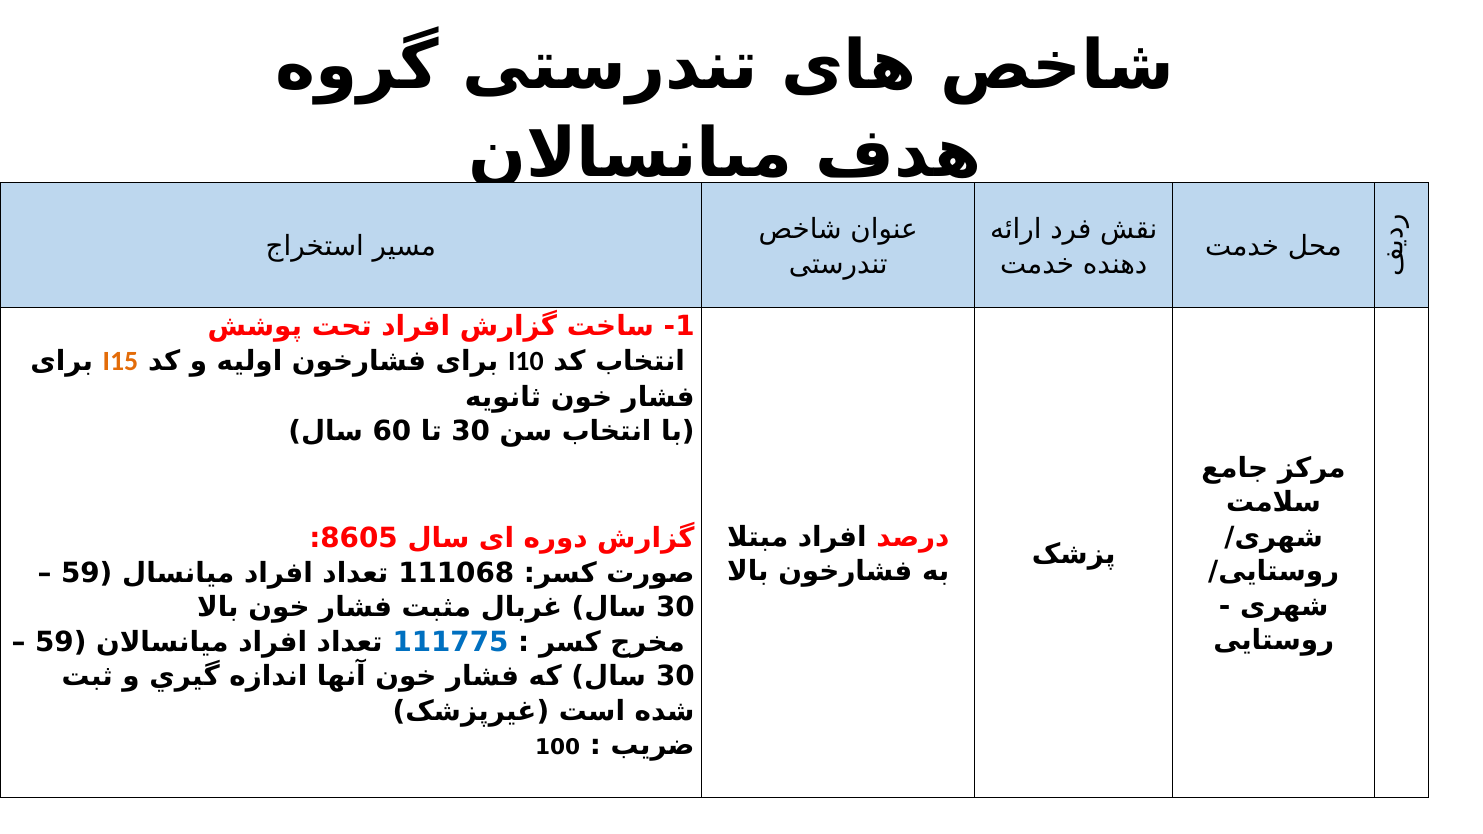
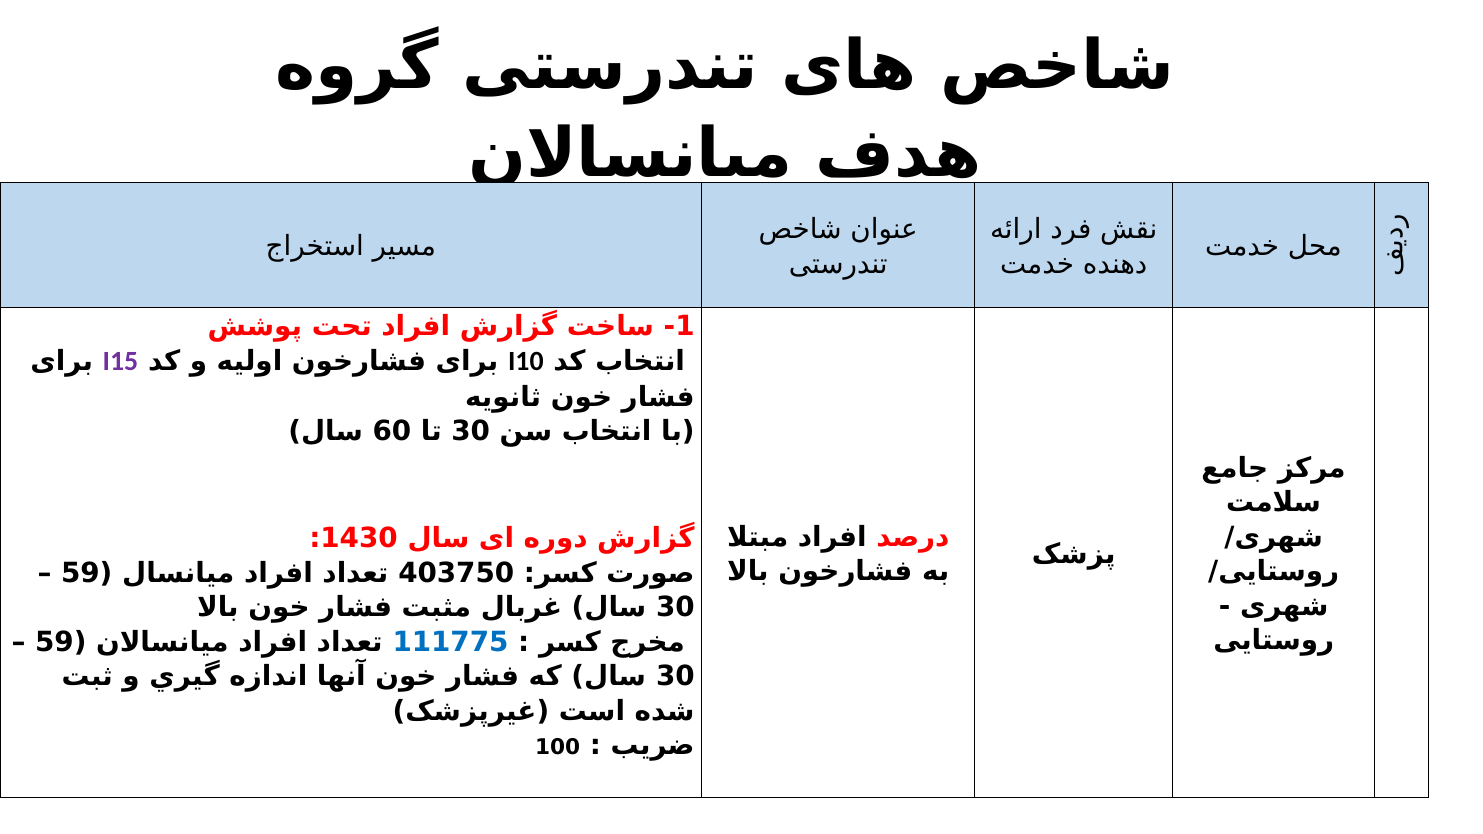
I15 colour: orange -> purple (120, 362)
8605: 8605 -> 1430 (359, 539)
111068: 111068 -> 403750 (456, 573)
